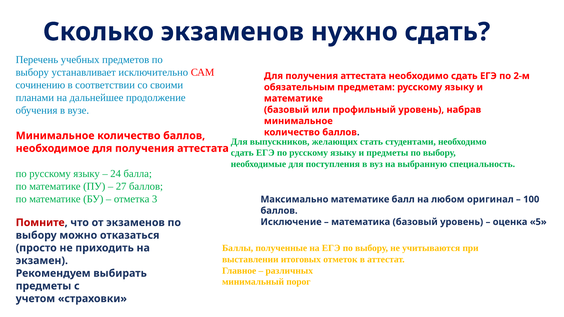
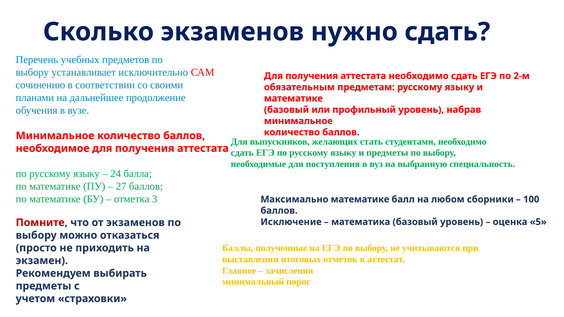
оригинал: оригинал -> сборники (490, 200)
различных: различных -> зачисления (289, 271)
